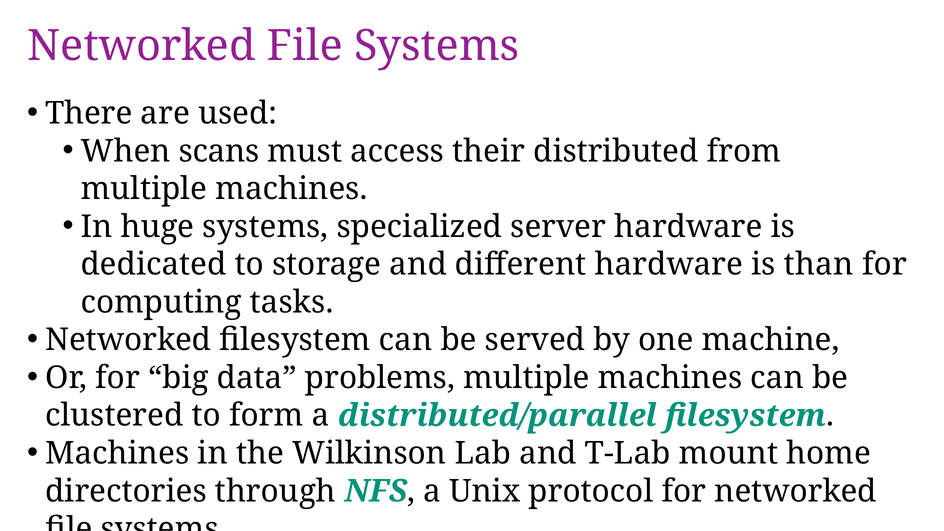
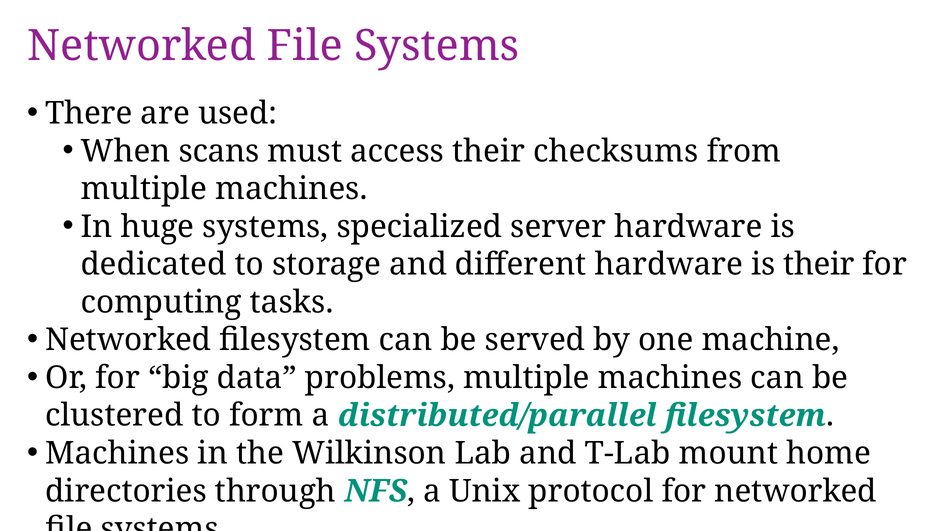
distributed: distributed -> checksums (616, 151)
is than: than -> their (819, 265)
